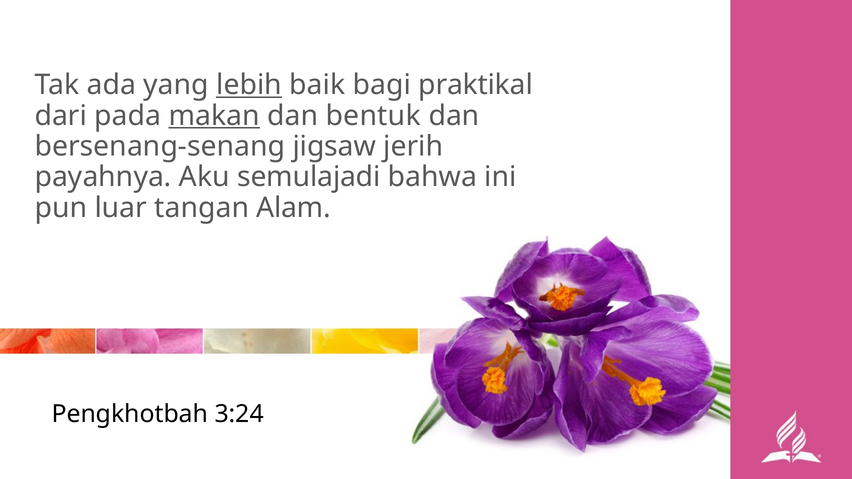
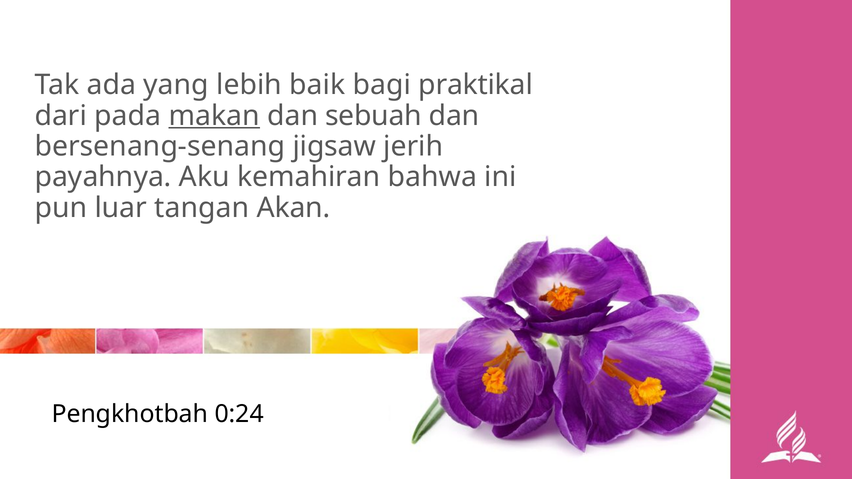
lebih underline: present -> none (249, 85)
bentuk: bentuk -> sebuah (373, 116)
semulajadi: semulajadi -> kemahiran (309, 177)
Alam: Alam -> Akan (294, 208)
3:24: 3:24 -> 0:24 (239, 414)
